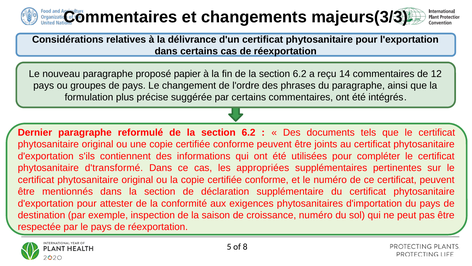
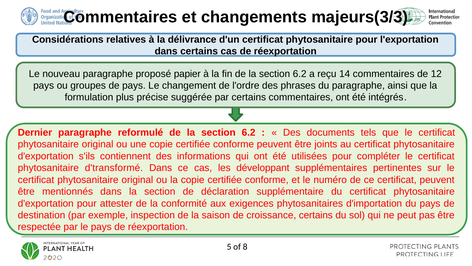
appropriées: appropriées -> développant (263, 168)
croissance numéro: numéro -> certains (316, 215)
